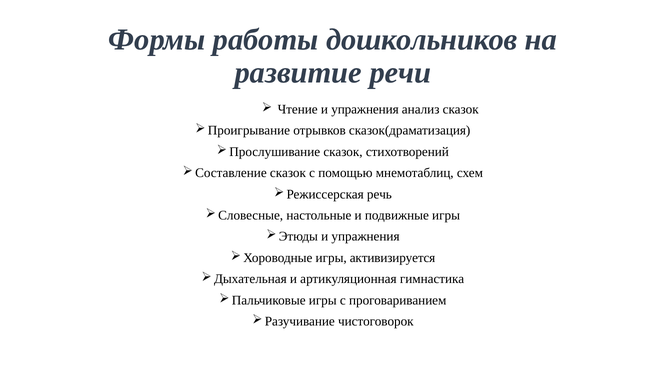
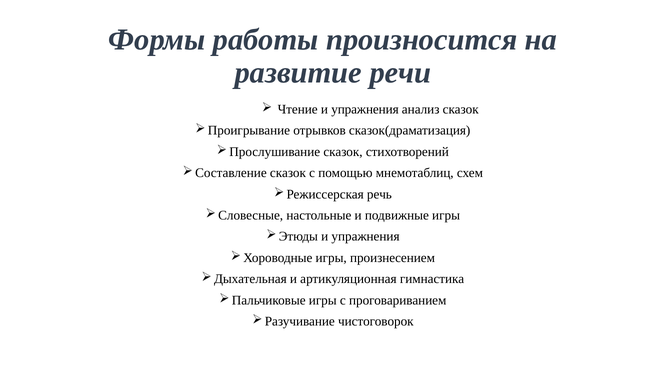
дошкольников: дошкольников -> произносится (422, 39)
активизируется: активизируется -> произнесением (392, 258)
